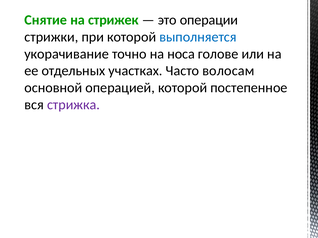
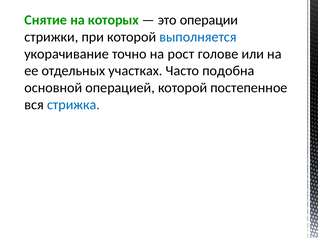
стрижек: стрижек -> которых (113, 20)
носа: носа -> рост (181, 54)
волосам: волосам -> подобна (228, 71)
стрижка colour: purple -> blue (73, 105)
